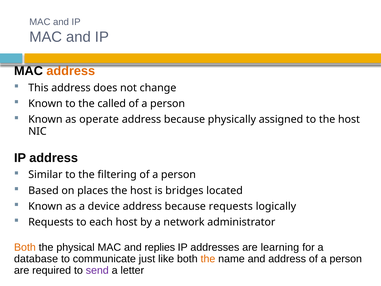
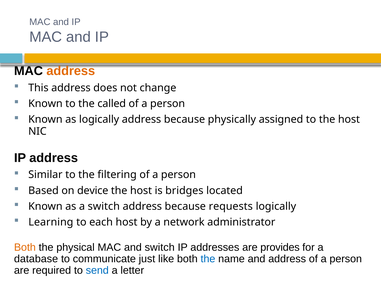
as operate: operate -> logically (99, 119)
places: places -> device (93, 190)
a device: device -> switch (104, 206)
Requests: Requests -> Learning (51, 222)
and replies: replies -> switch (160, 247)
learning: learning -> provides (280, 247)
the colour: orange -> blue (208, 259)
send colour: purple -> blue (97, 270)
